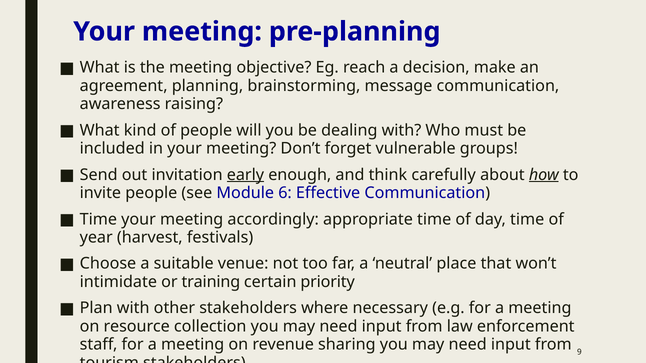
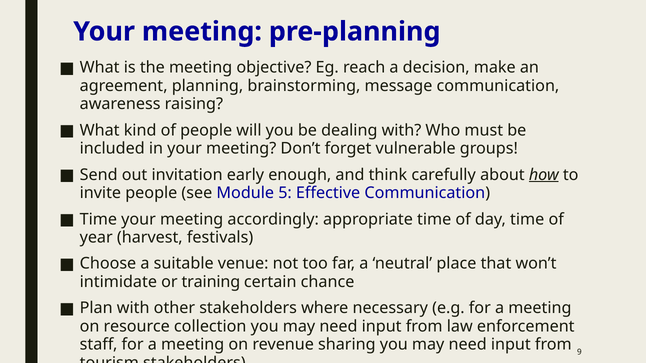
early underline: present -> none (245, 175)
6: 6 -> 5 (285, 193)
priority: priority -> chance (328, 282)
